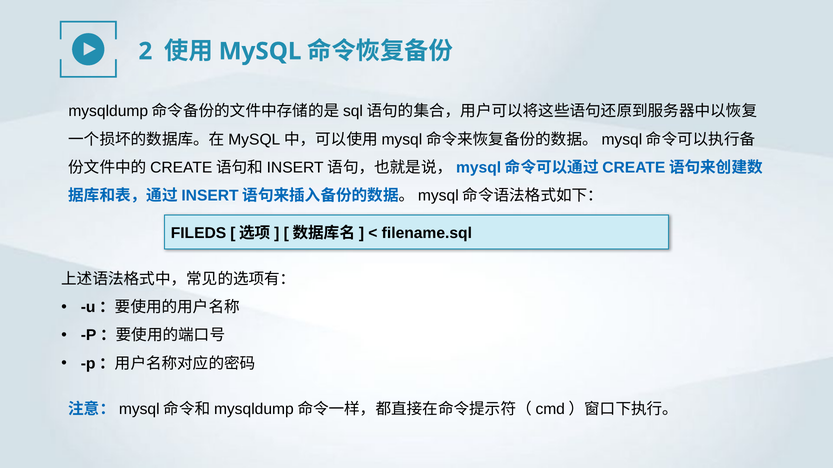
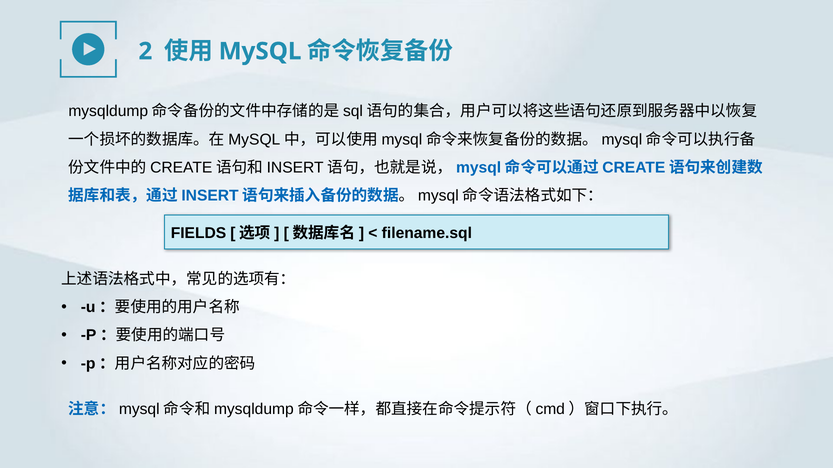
FILEDS: FILEDS -> FIELDS (198, 233)
